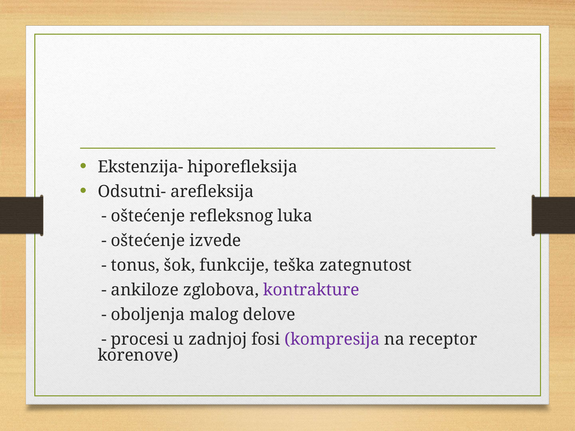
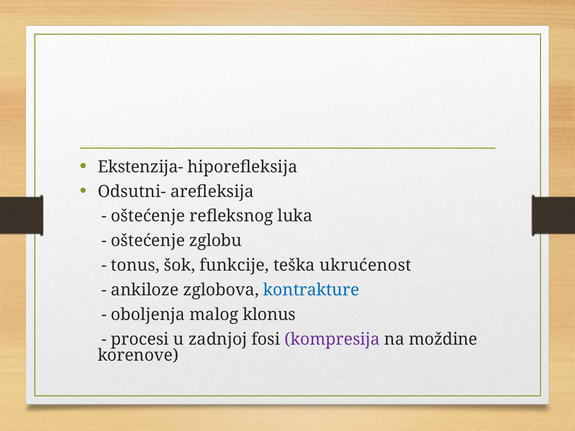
izvede: izvede -> zglobu (215, 241)
zategnutost: zategnutost -> ukrućenost (366, 265)
kontrakture colour: purple -> blue (311, 290)
delove: delove -> klonus (269, 315)
receptor: receptor -> moždine (443, 339)
